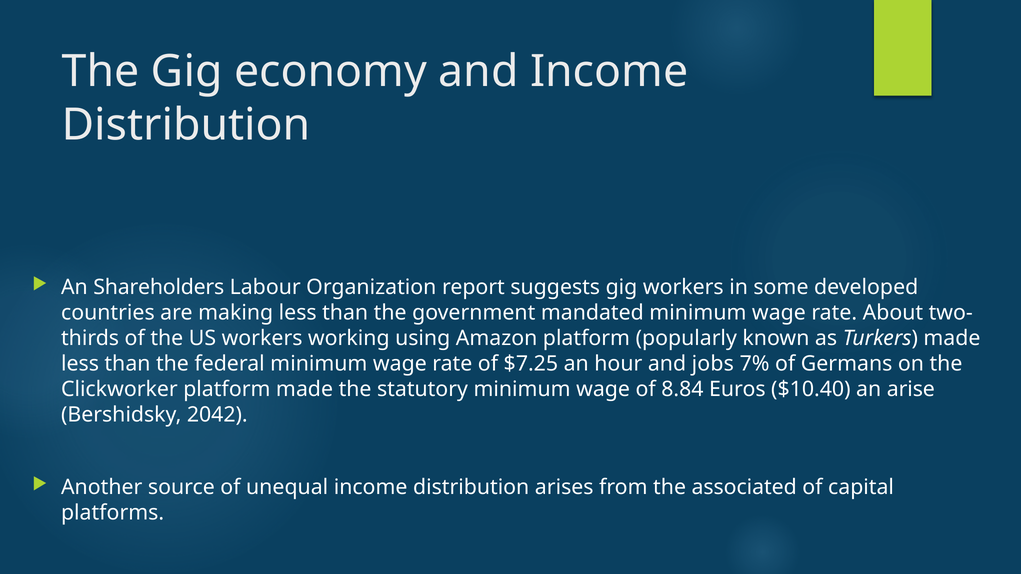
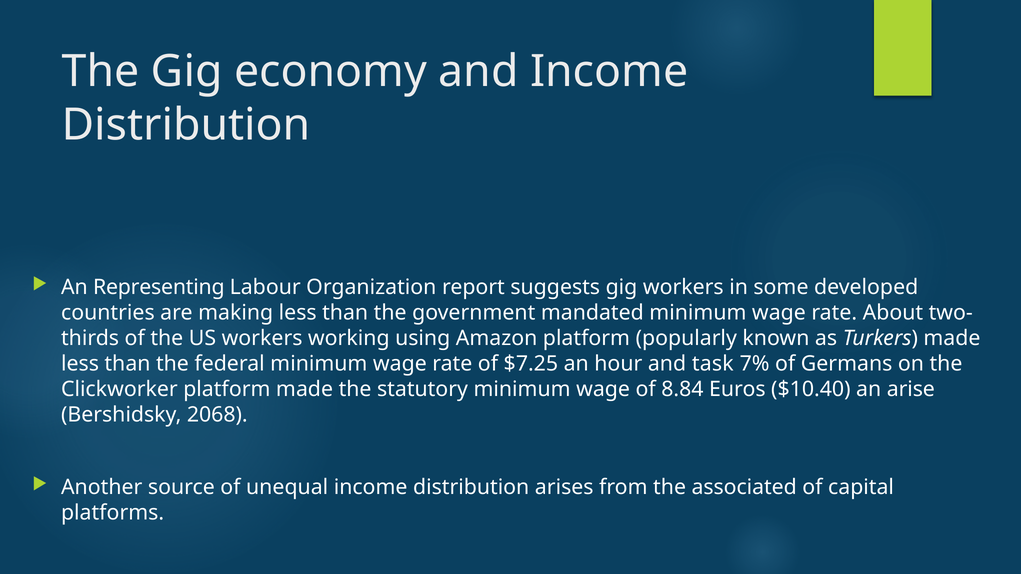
Shareholders: Shareholders -> Representing (159, 287)
jobs: jobs -> task (713, 364)
2042: 2042 -> 2068 (217, 415)
